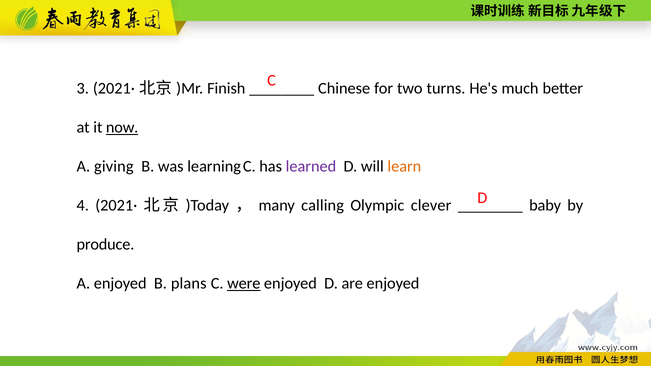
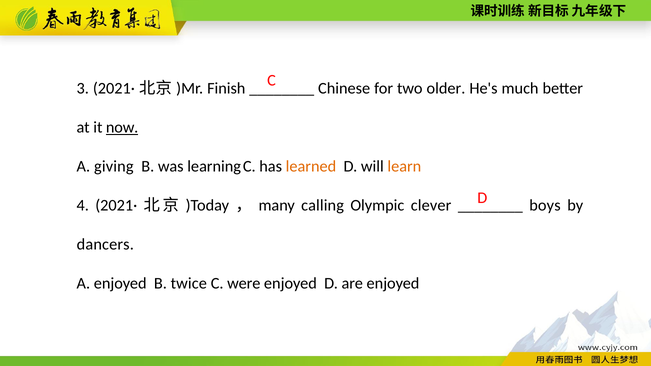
turns: turns -> older (446, 88)
learned colour: purple -> orange (311, 167)
baby: baby -> boys (545, 206)
produce: produce -> dancers (105, 245)
plans: plans -> twice (189, 284)
were underline: present -> none (244, 284)
